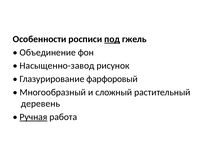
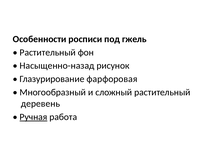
под underline: present -> none (112, 39)
Объединение: Объединение -> Растительный (48, 52)
Насыщенно-завод: Насыщенно-завод -> Насыщенно-назад (57, 66)
фарфоровый: фарфоровый -> фарфоровая (112, 79)
